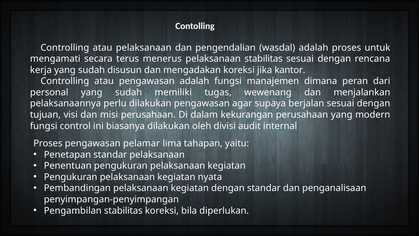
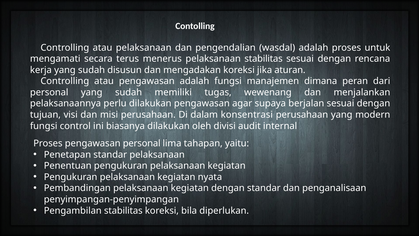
kantor: kantor -> aturan (290, 70)
kekurangan: kekurangan -> konsentrasi (247, 115)
pengawasan pelamar: pelamar -> personal (142, 143)
